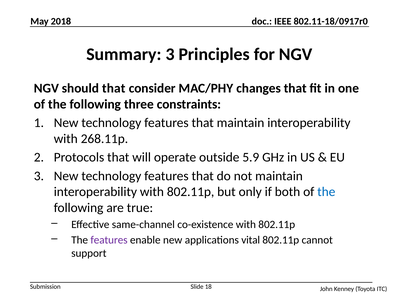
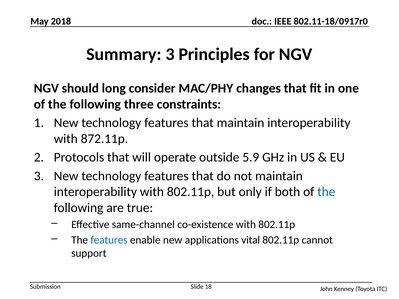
should that: that -> long (114, 88)
268.11p: 268.11p -> 872.11p (104, 139)
features colour: purple -> blue (109, 240)
